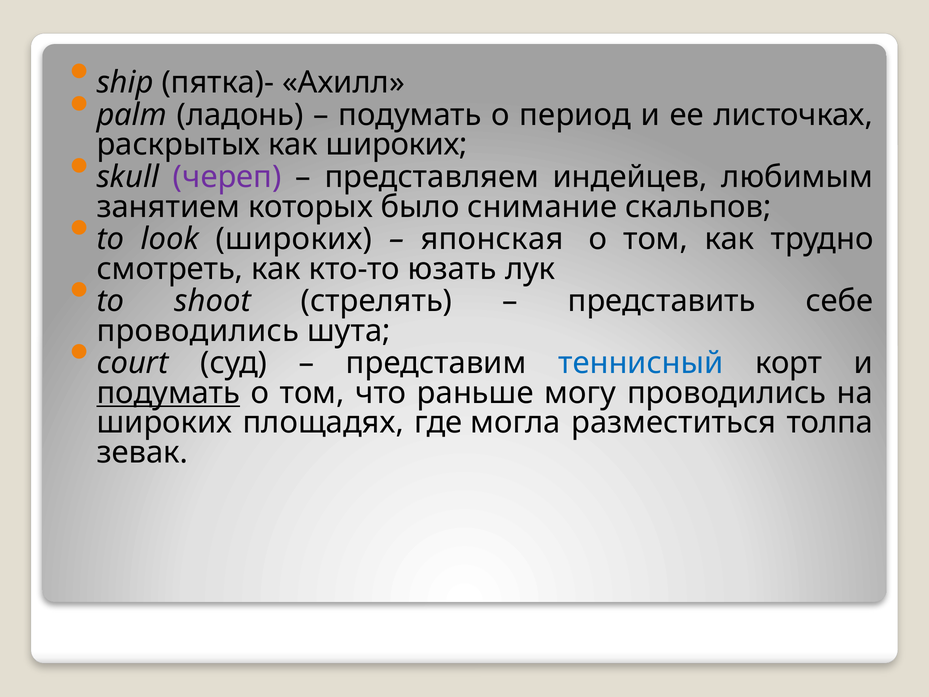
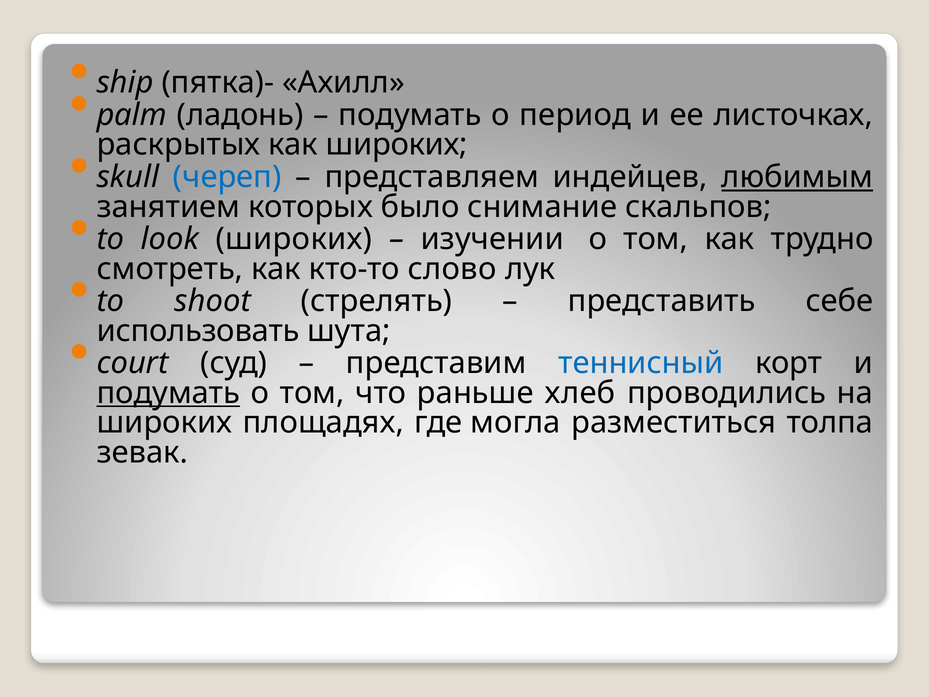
череп colour: purple -> blue (227, 177)
любимым underline: none -> present (797, 177)
японская: японская -> изучении (492, 239)
юзать: юзать -> слово (452, 269)
проводились: проводились -> использовать (198, 331)
могу: могу -> хлеб (580, 393)
